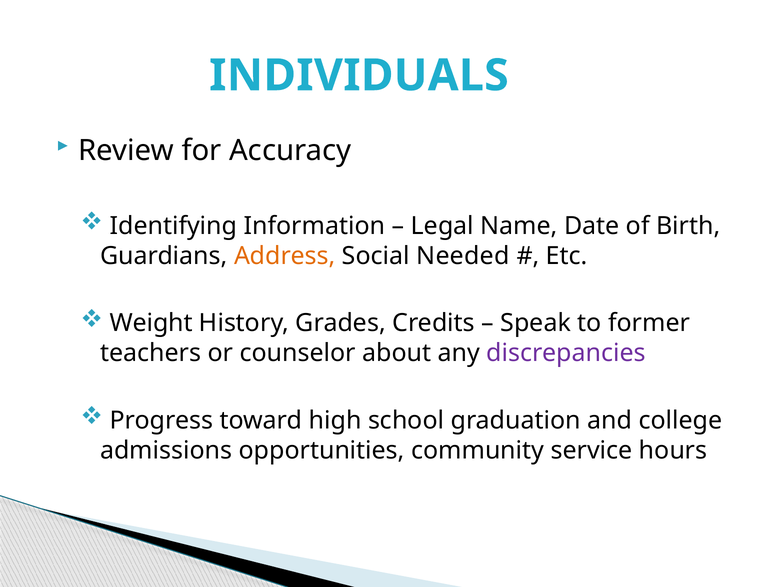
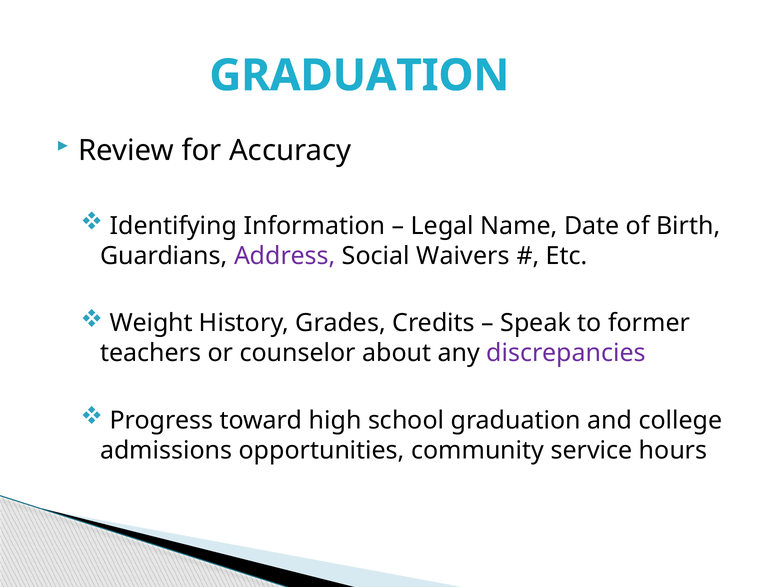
INDIVIDUALS: INDIVIDUALS -> GRADUATION (359, 76)
Address colour: orange -> purple (285, 256)
Needed: Needed -> Waivers (463, 256)
